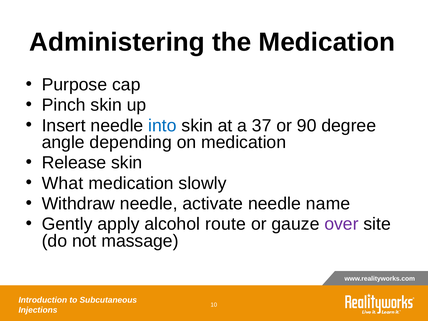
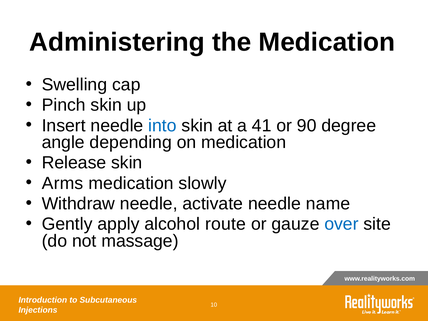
Purpose: Purpose -> Swelling (74, 85)
37: 37 -> 41 (262, 126)
What: What -> Arms (63, 183)
over colour: purple -> blue (341, 224)
